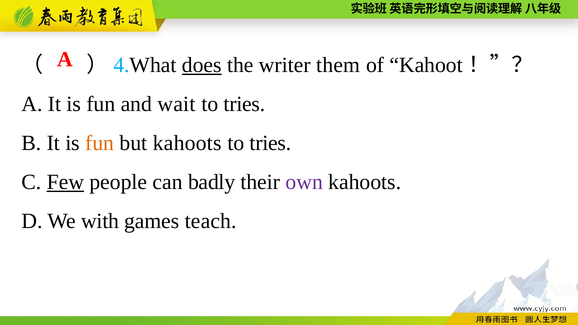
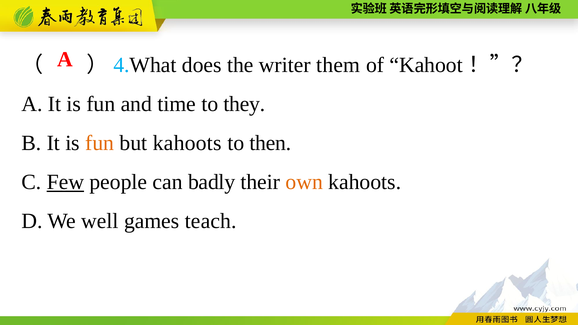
does underline: present -> none (202, 65)
wait: wait -> time (177, 104)
tries: tries -> they (244, 104)
tries: tries -> then (270, 143)
own colour: purple -> orange (304, 182)
with: with -> well (100, 221)
